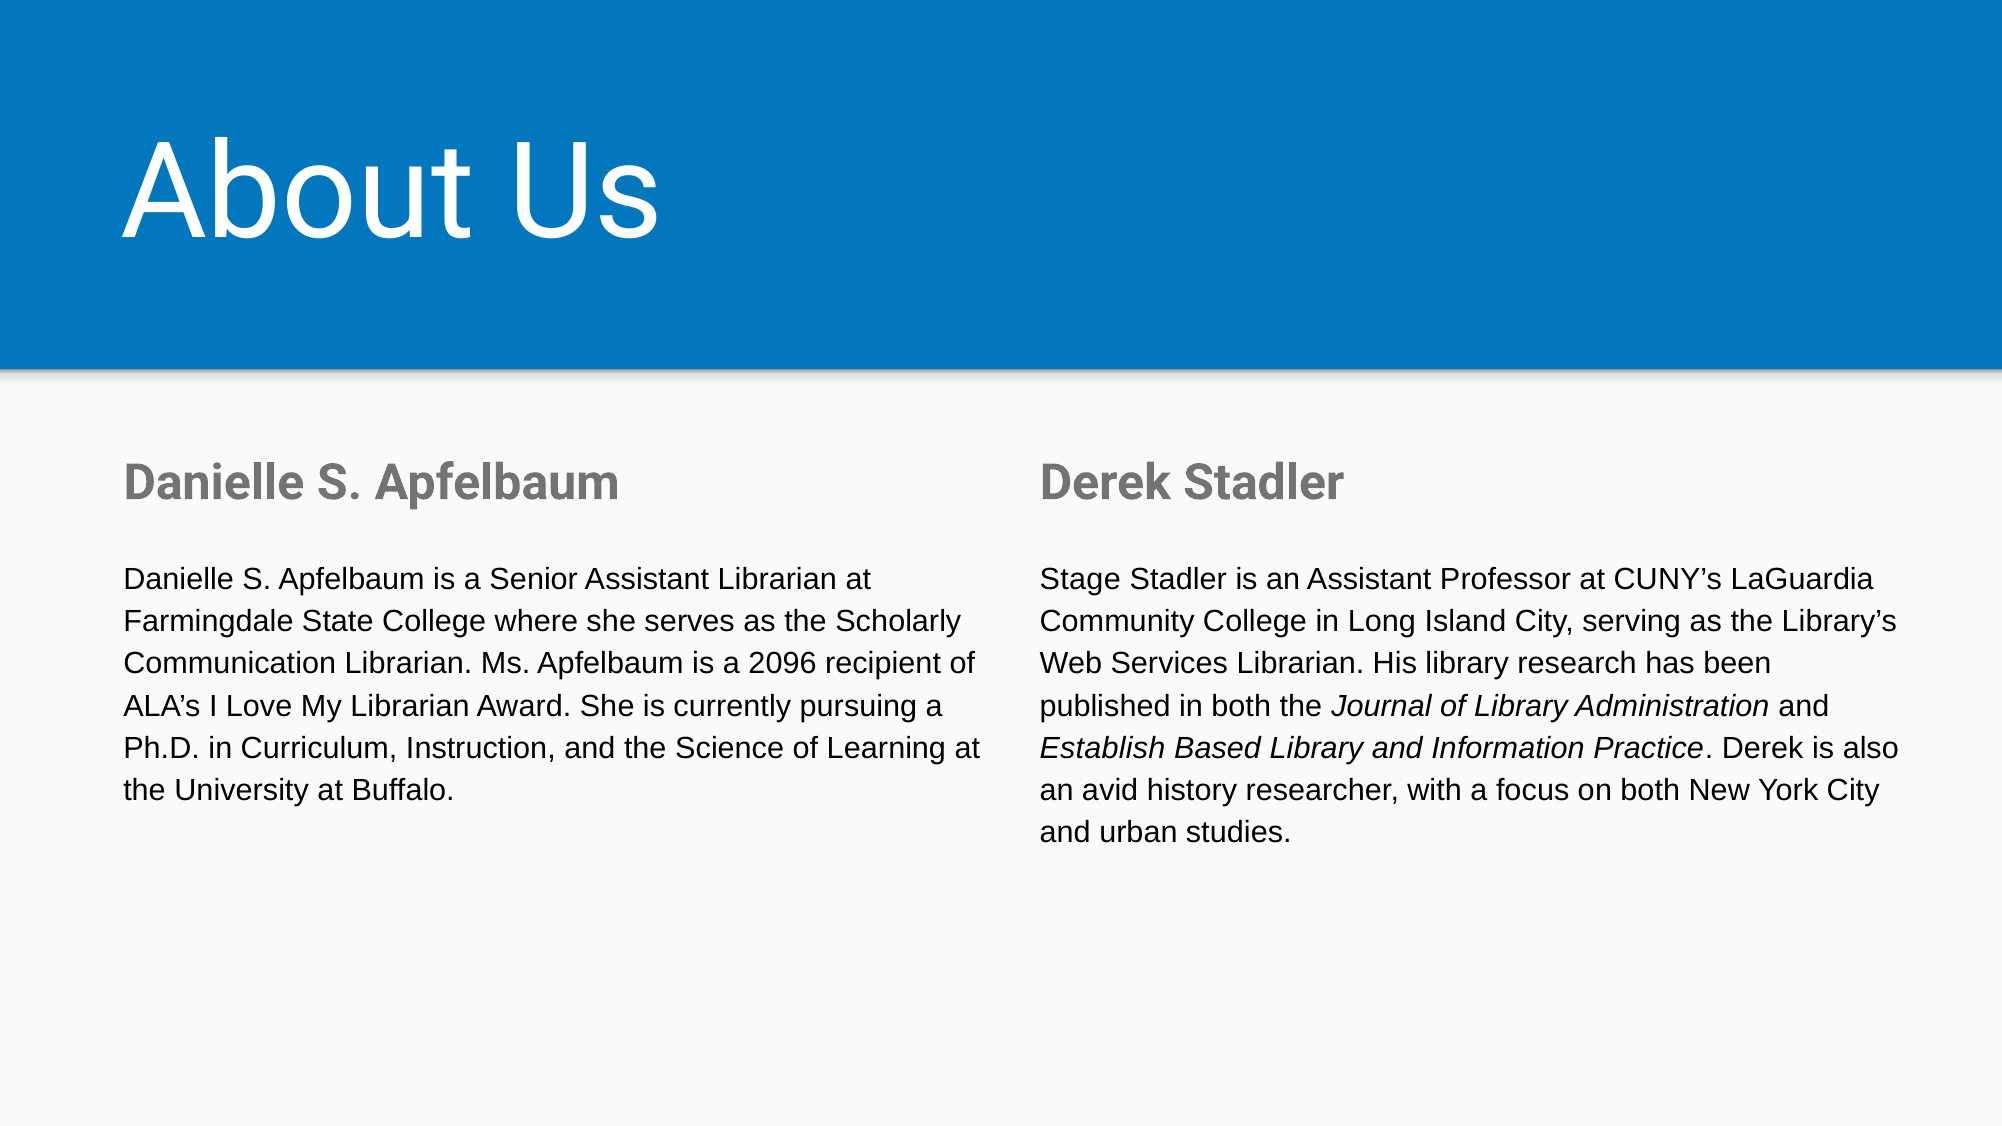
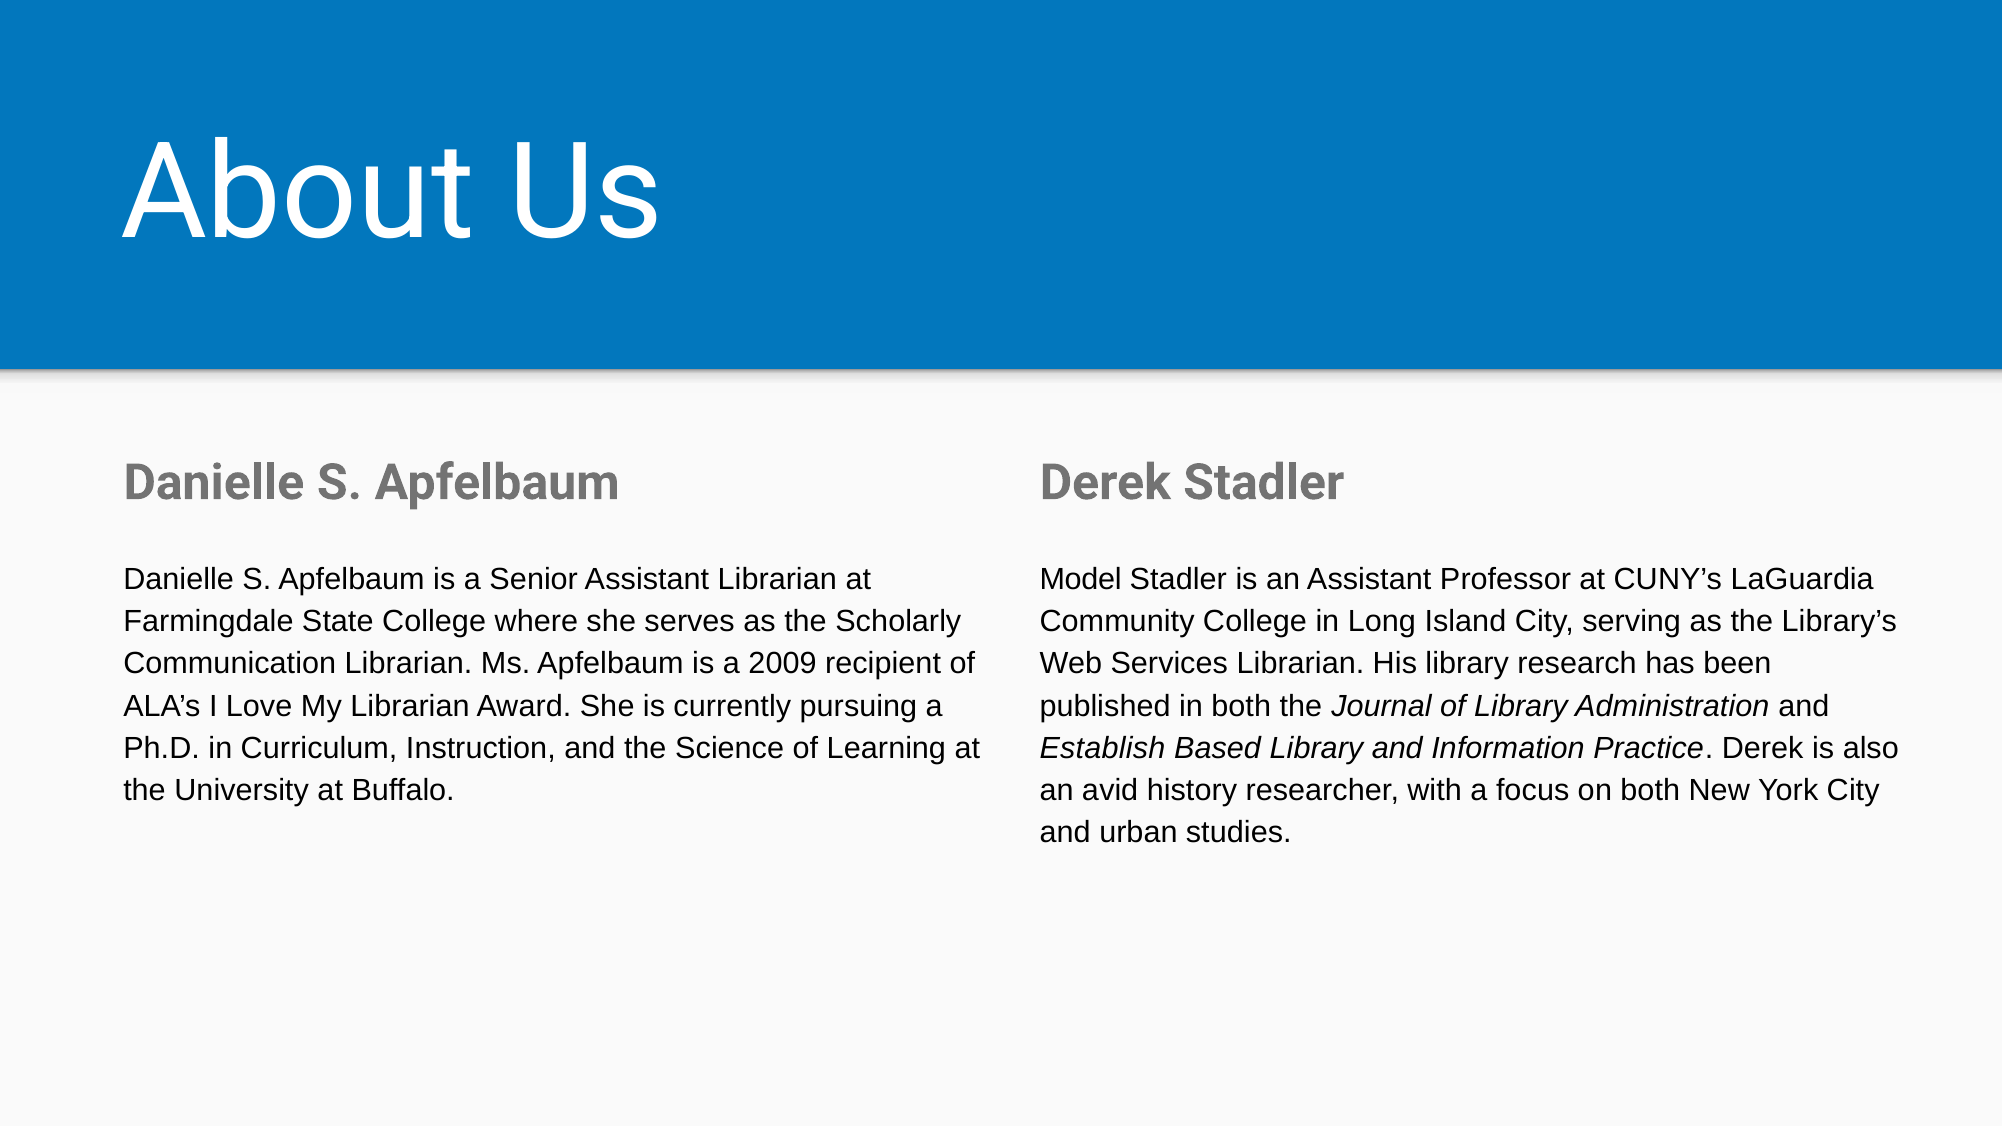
Stage: Stage -> Model (1081, 580)
2096: 2096 -> 2009 (783, 664)
